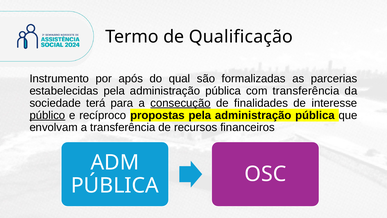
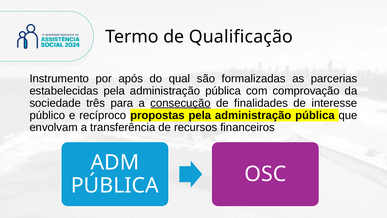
com transferência: transferência -> comprovação (306, 91)
terá: terá -> três (96, 103)
público underline: present -> none (47, 115)
